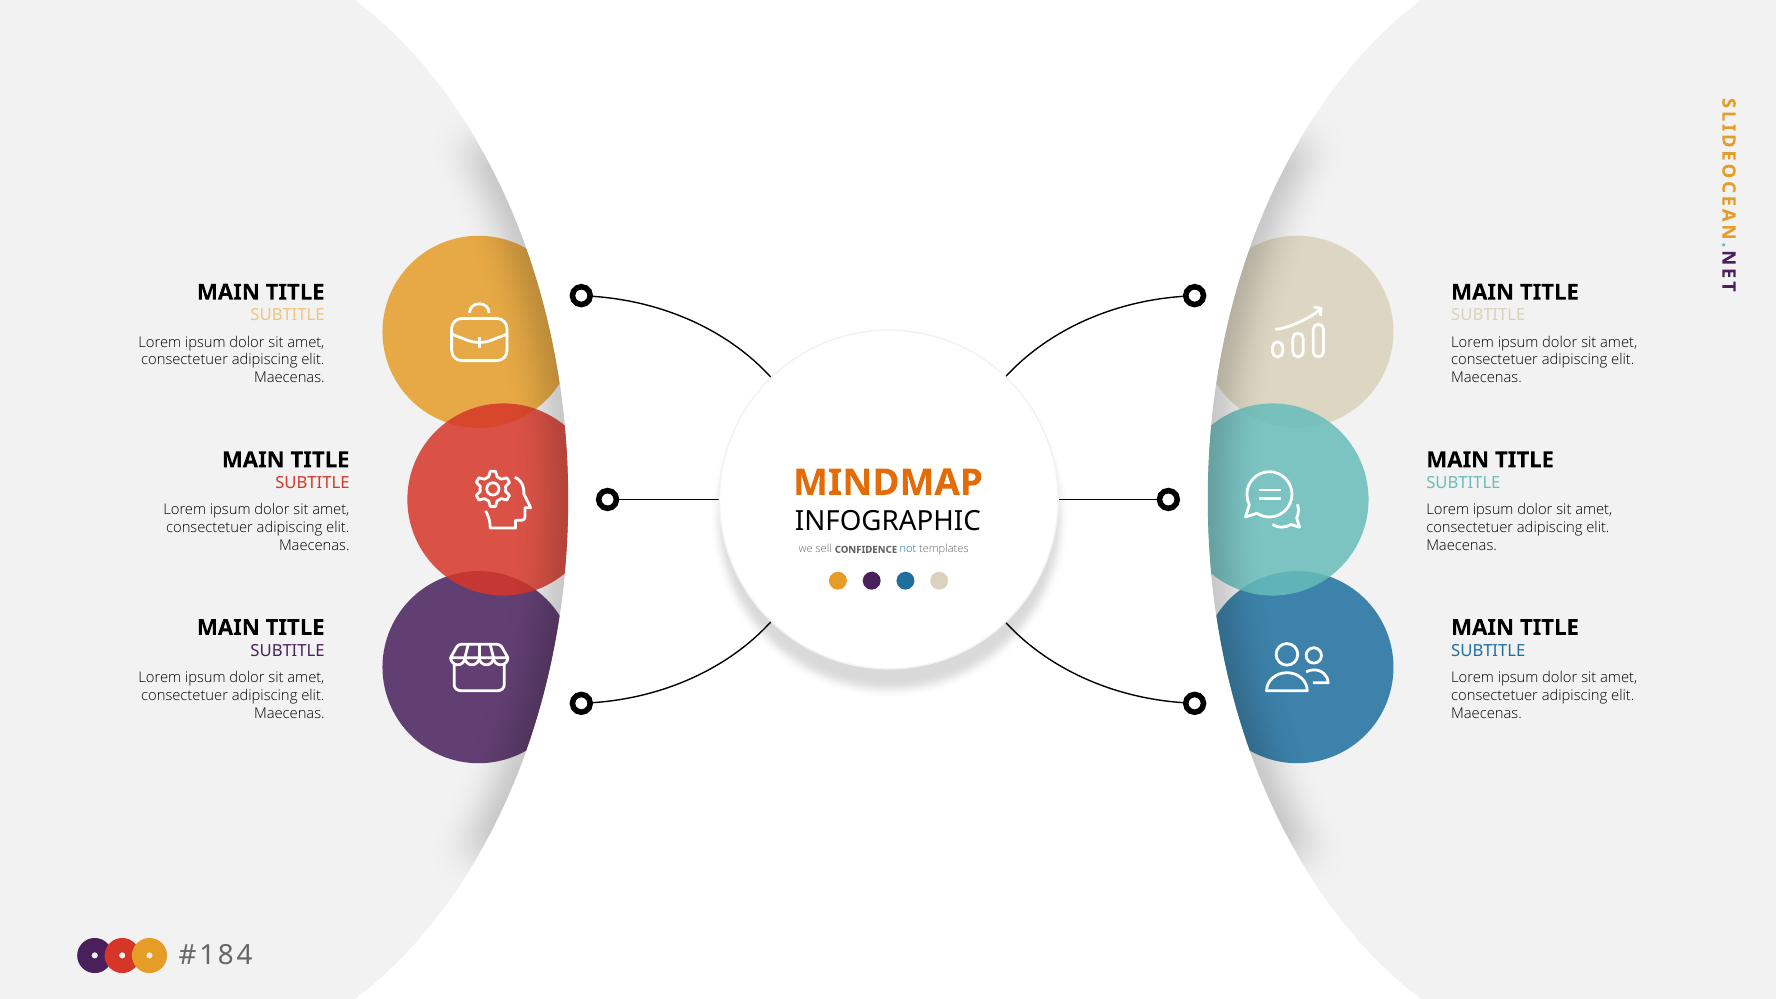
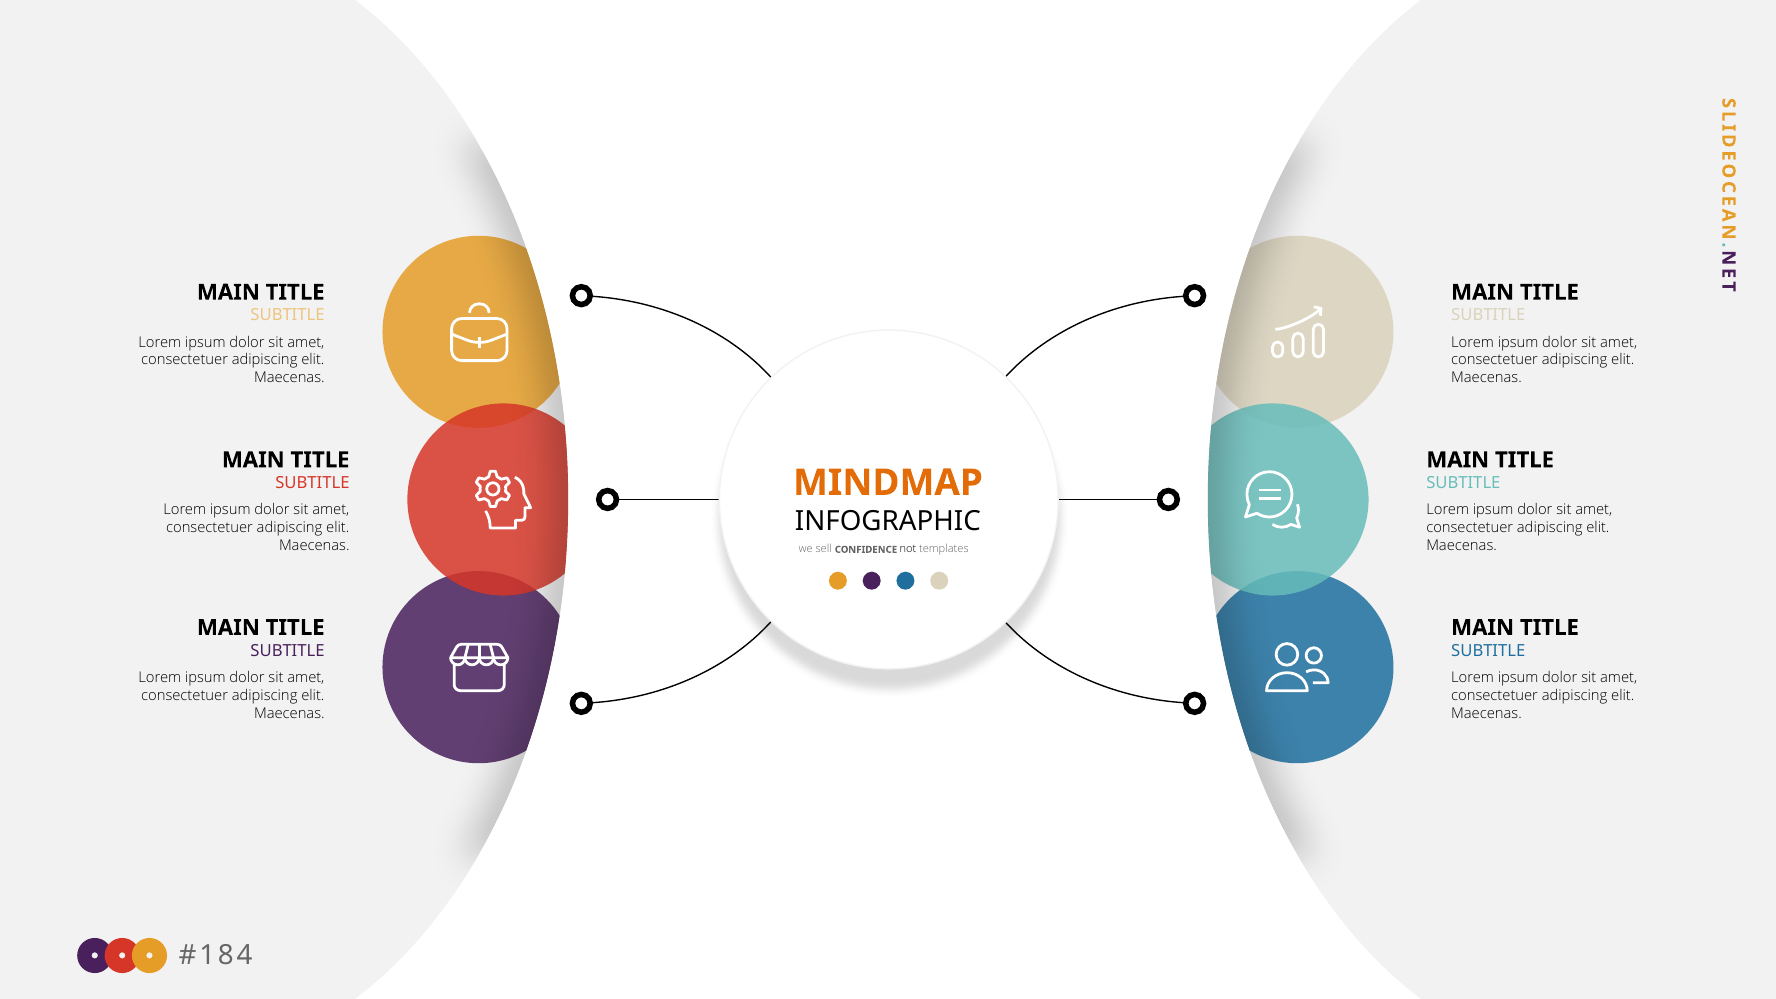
not colour: blue -> black (908, 549)
